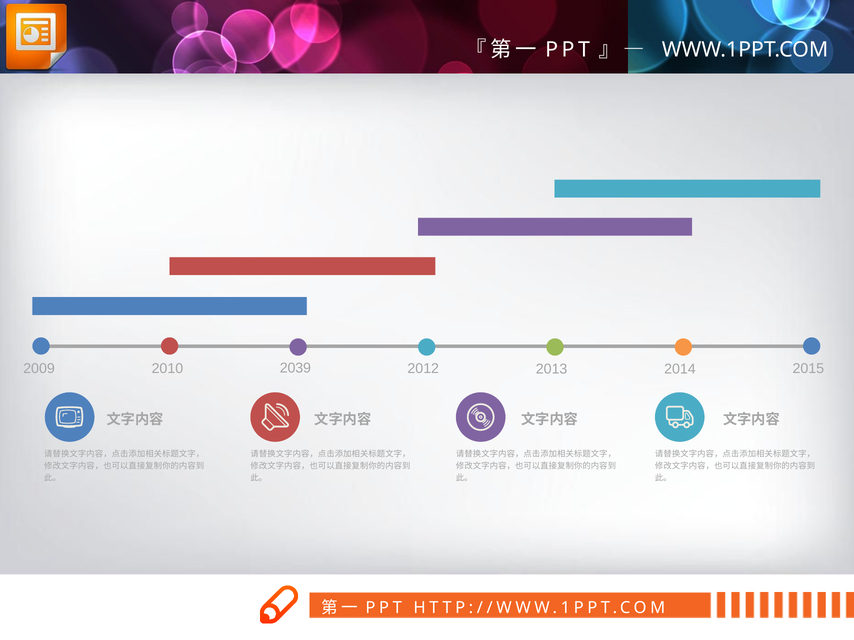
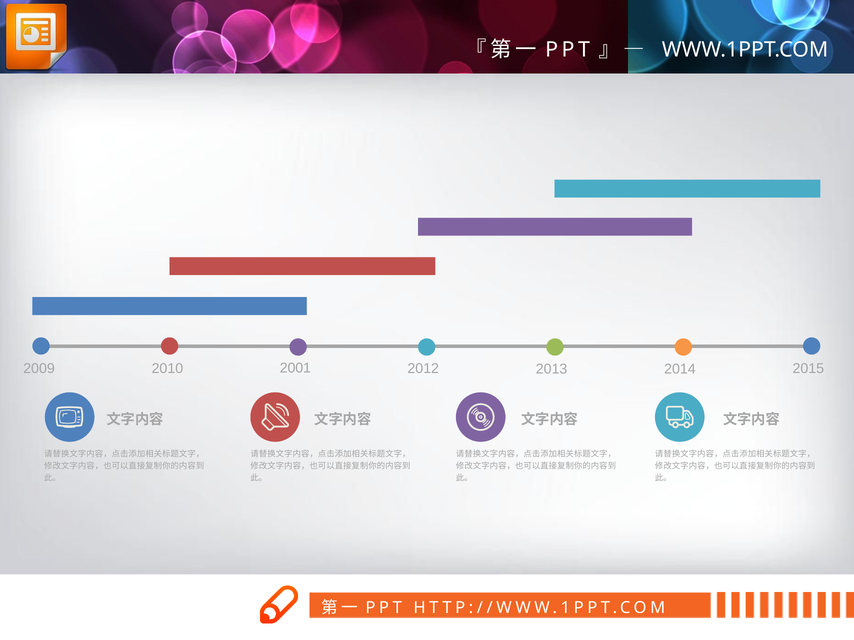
2039: 2039 -> 2001 (295, 368)
